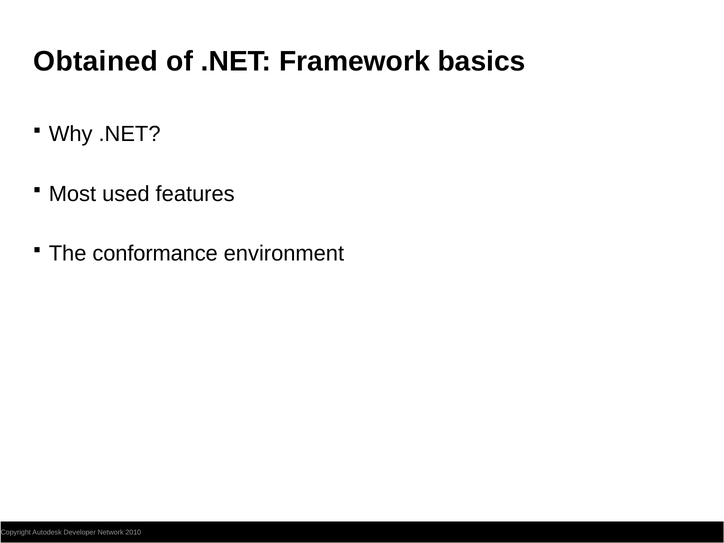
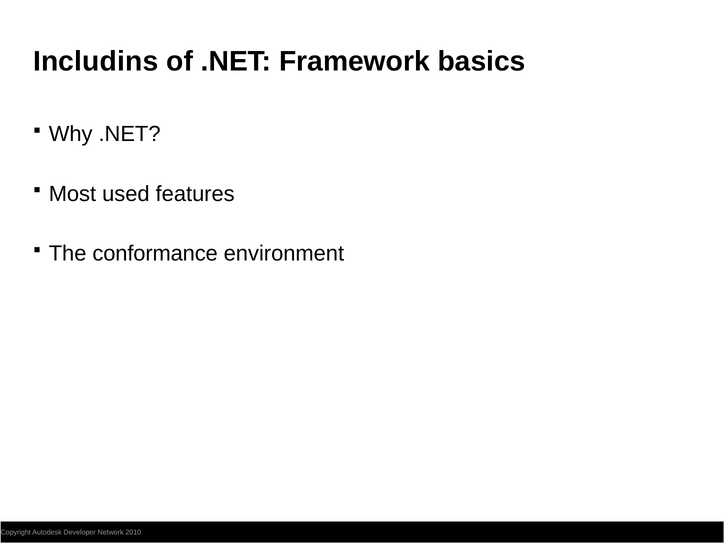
Obtained: Obtained -> Includins (96, 62)
